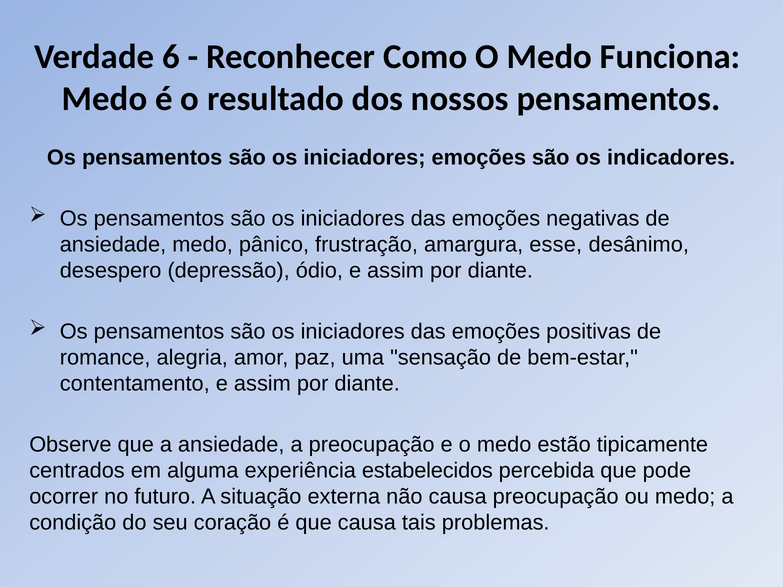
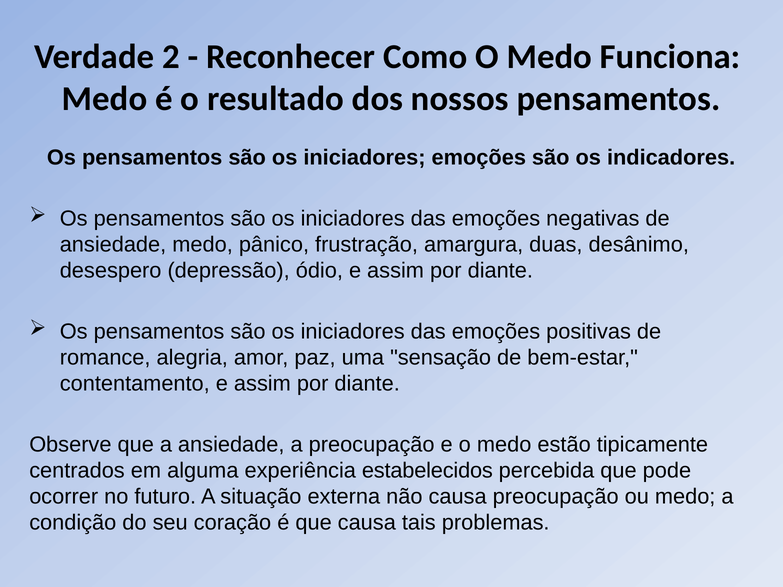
6: 6 -> 2 (171, 57)
esse: esse -> duas (556, 245)
